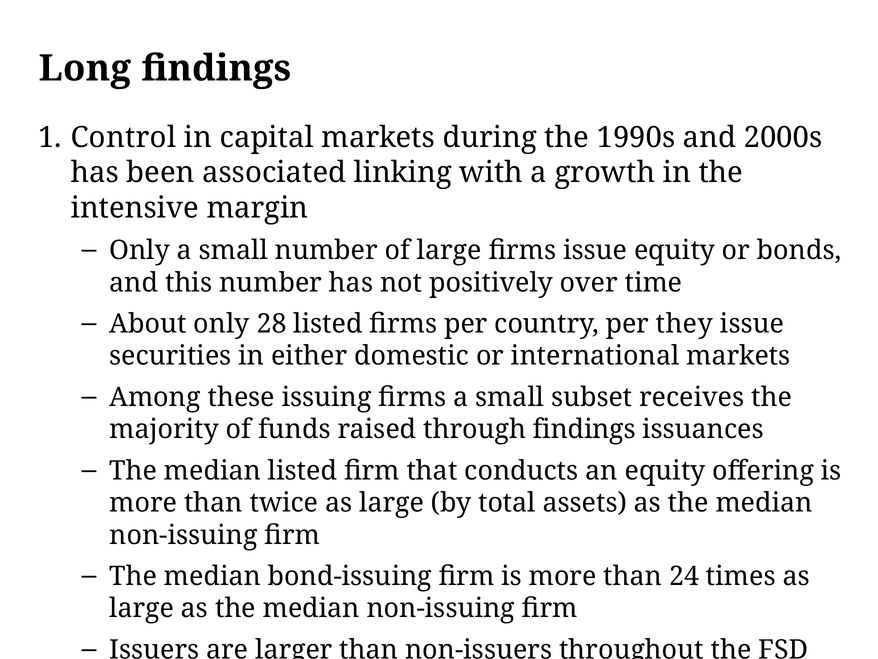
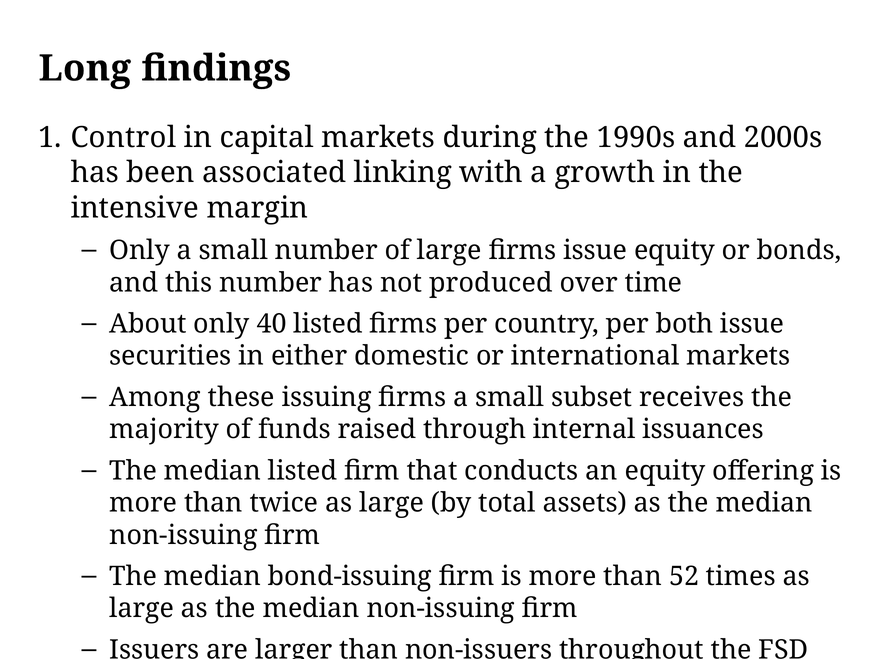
positively: positively -> produced (491, 282)
28: 28 -> 40 (272, 324)
they: they -> both (685, 324)
through findings: findings -> internal (584, 429)
24: 24 -> 52 (684, 576)
